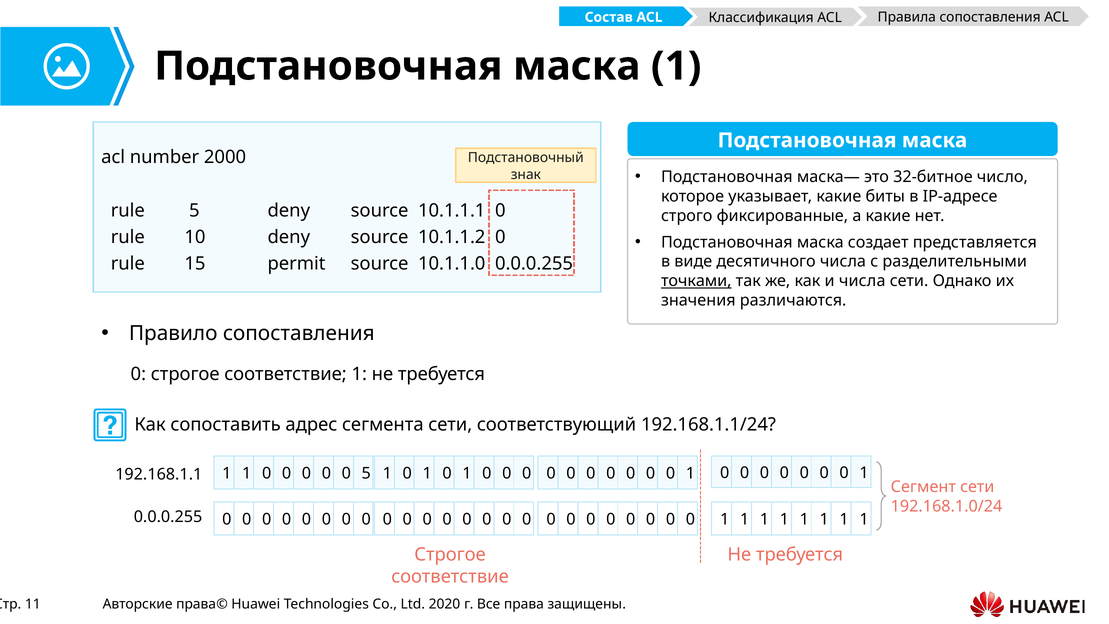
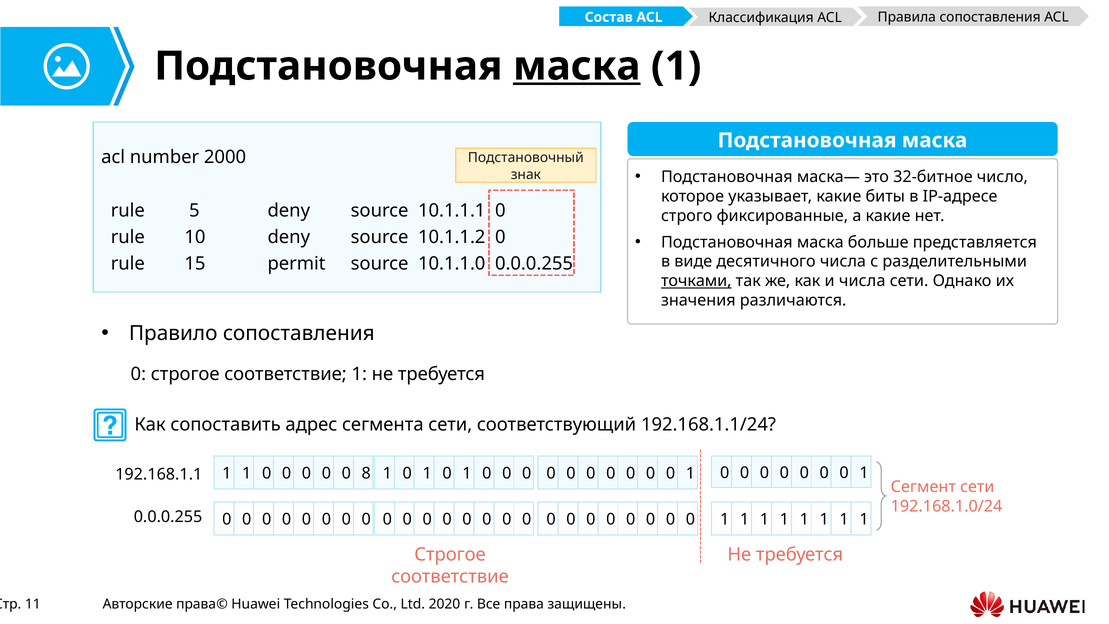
маска underline: none -> present (577, 66)
создает: создает -> больше (878, 242)
0 5: 5 -> 8 (366, 473)
